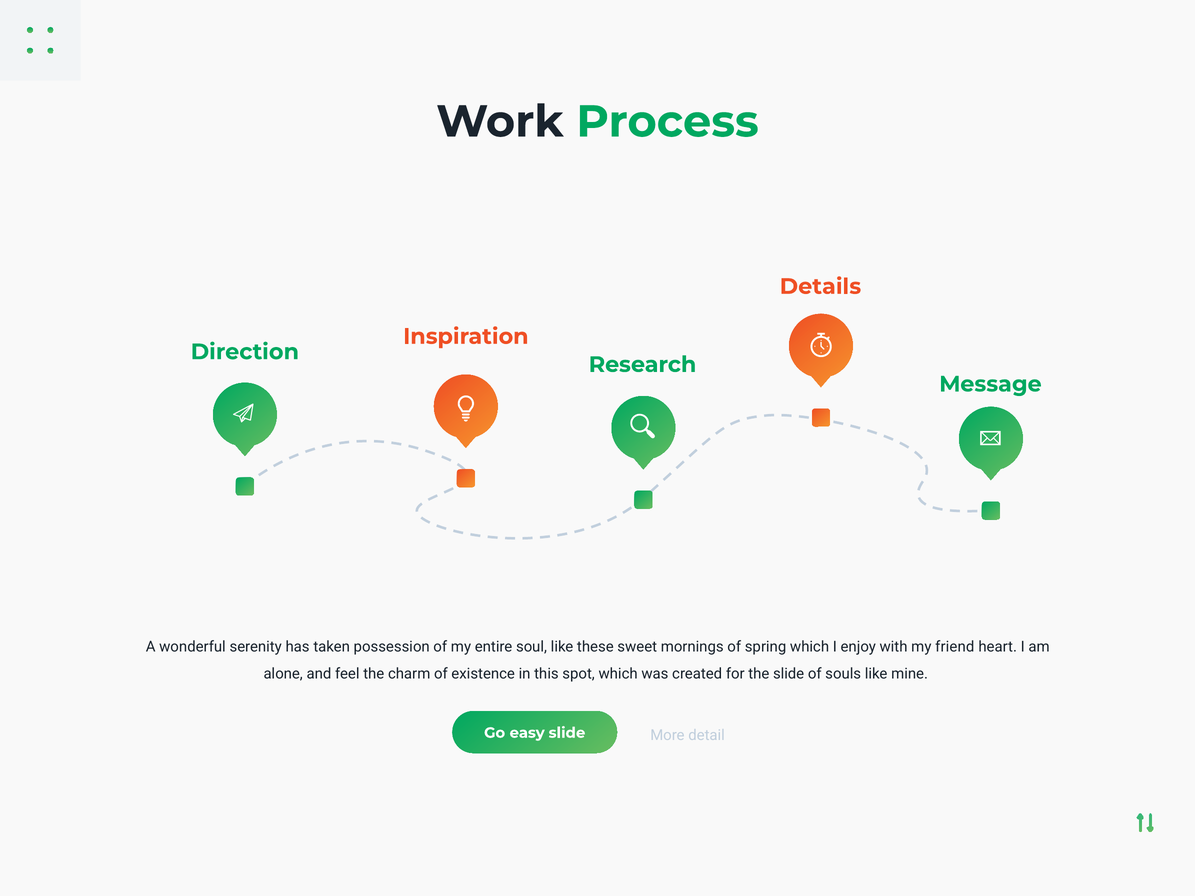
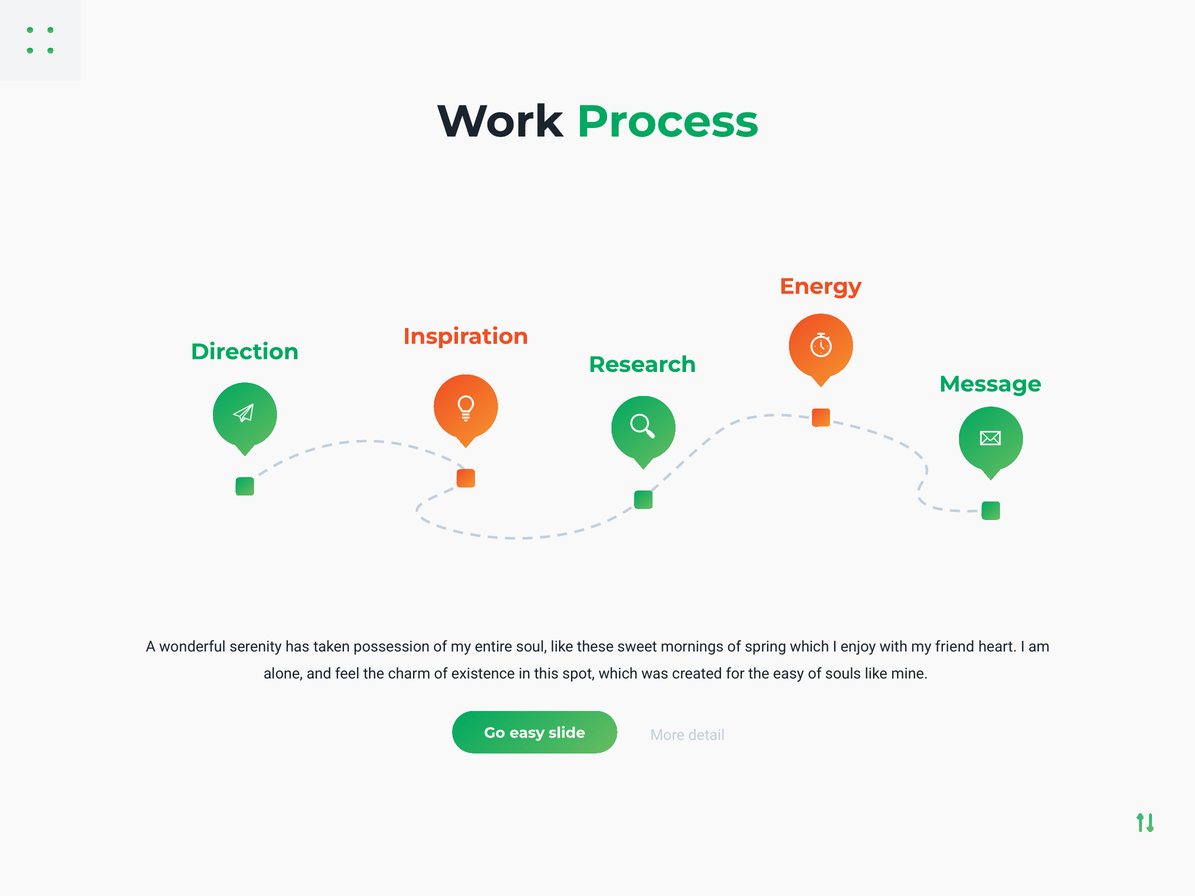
Details: Details -> Energy (821, 287)
the slide: slide -> easy (789, 674)
